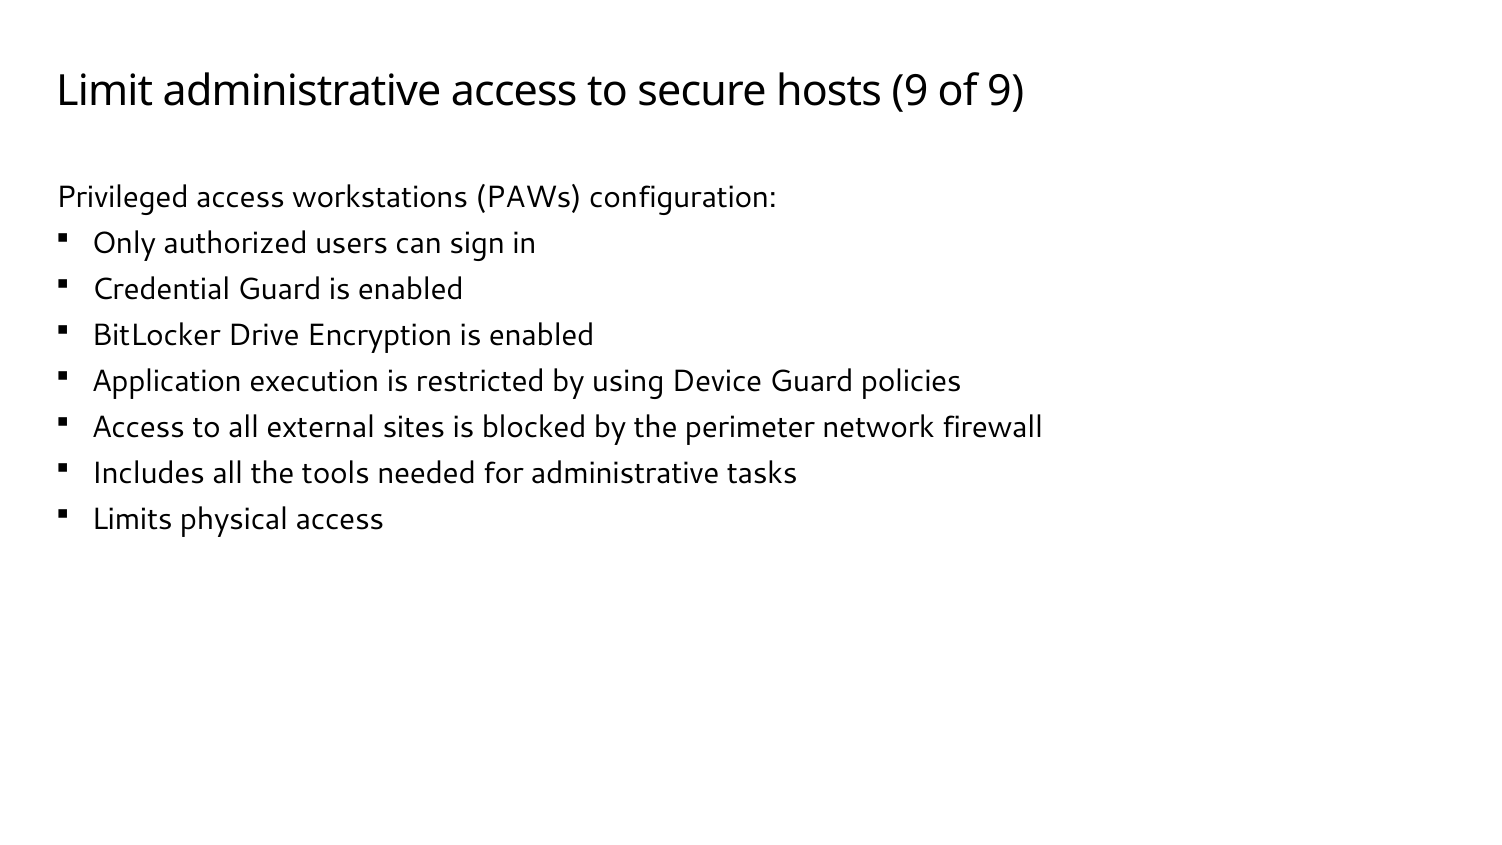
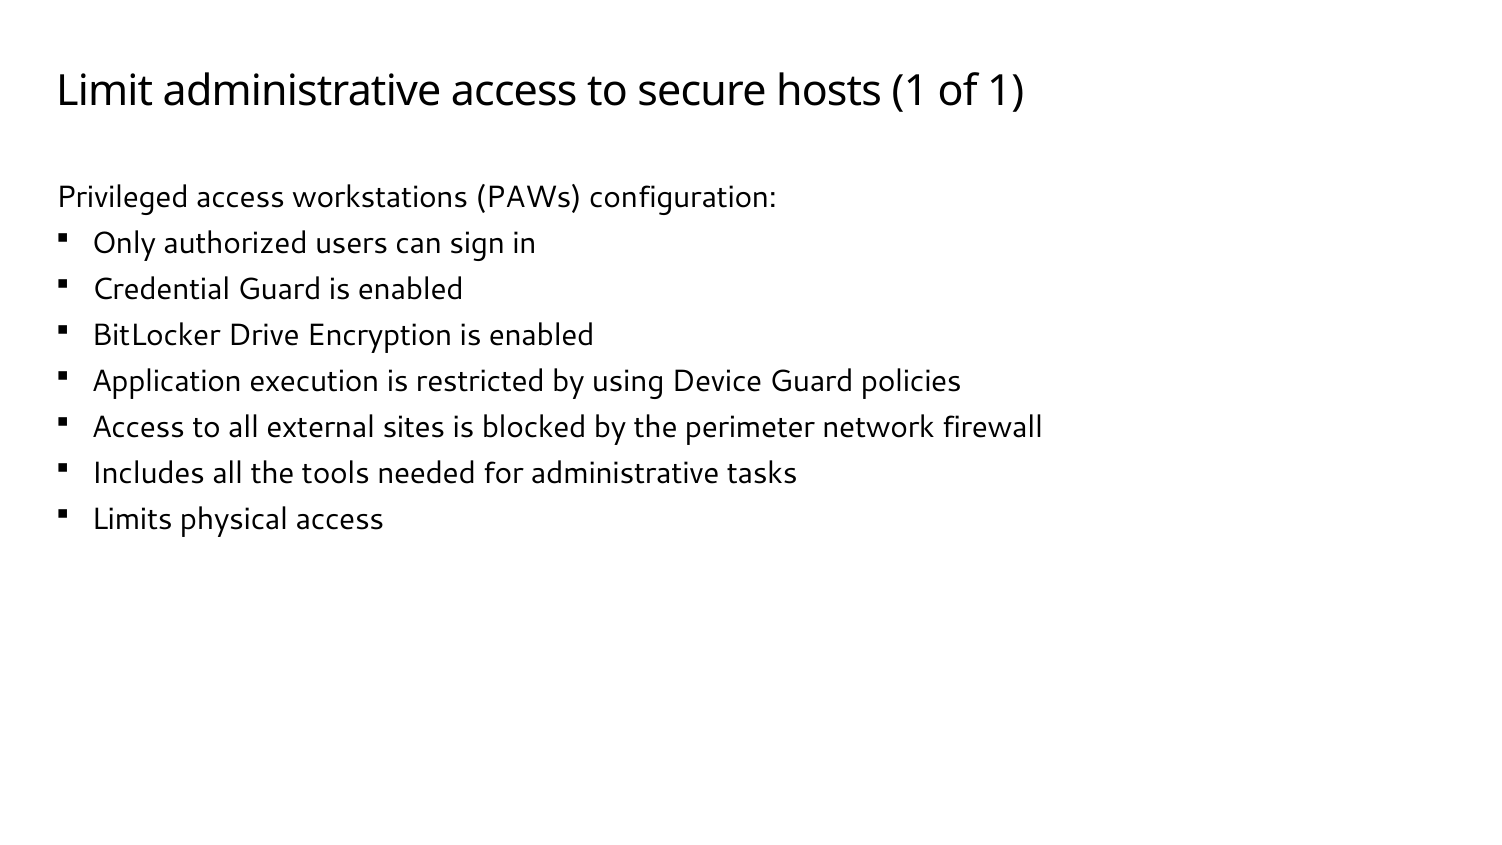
hosts 9: 9 -> 1 (910, 91)
of 9: 9 -> 1 (1006, 91)
